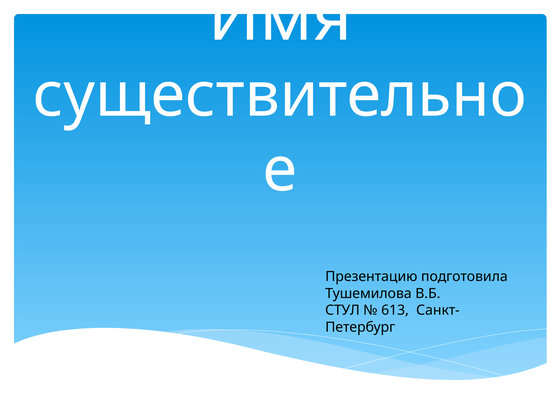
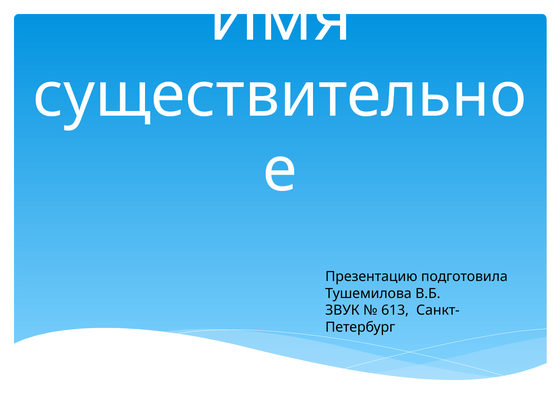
СТУЛ: СТУЛ -> ЗВУК (342, 310)
